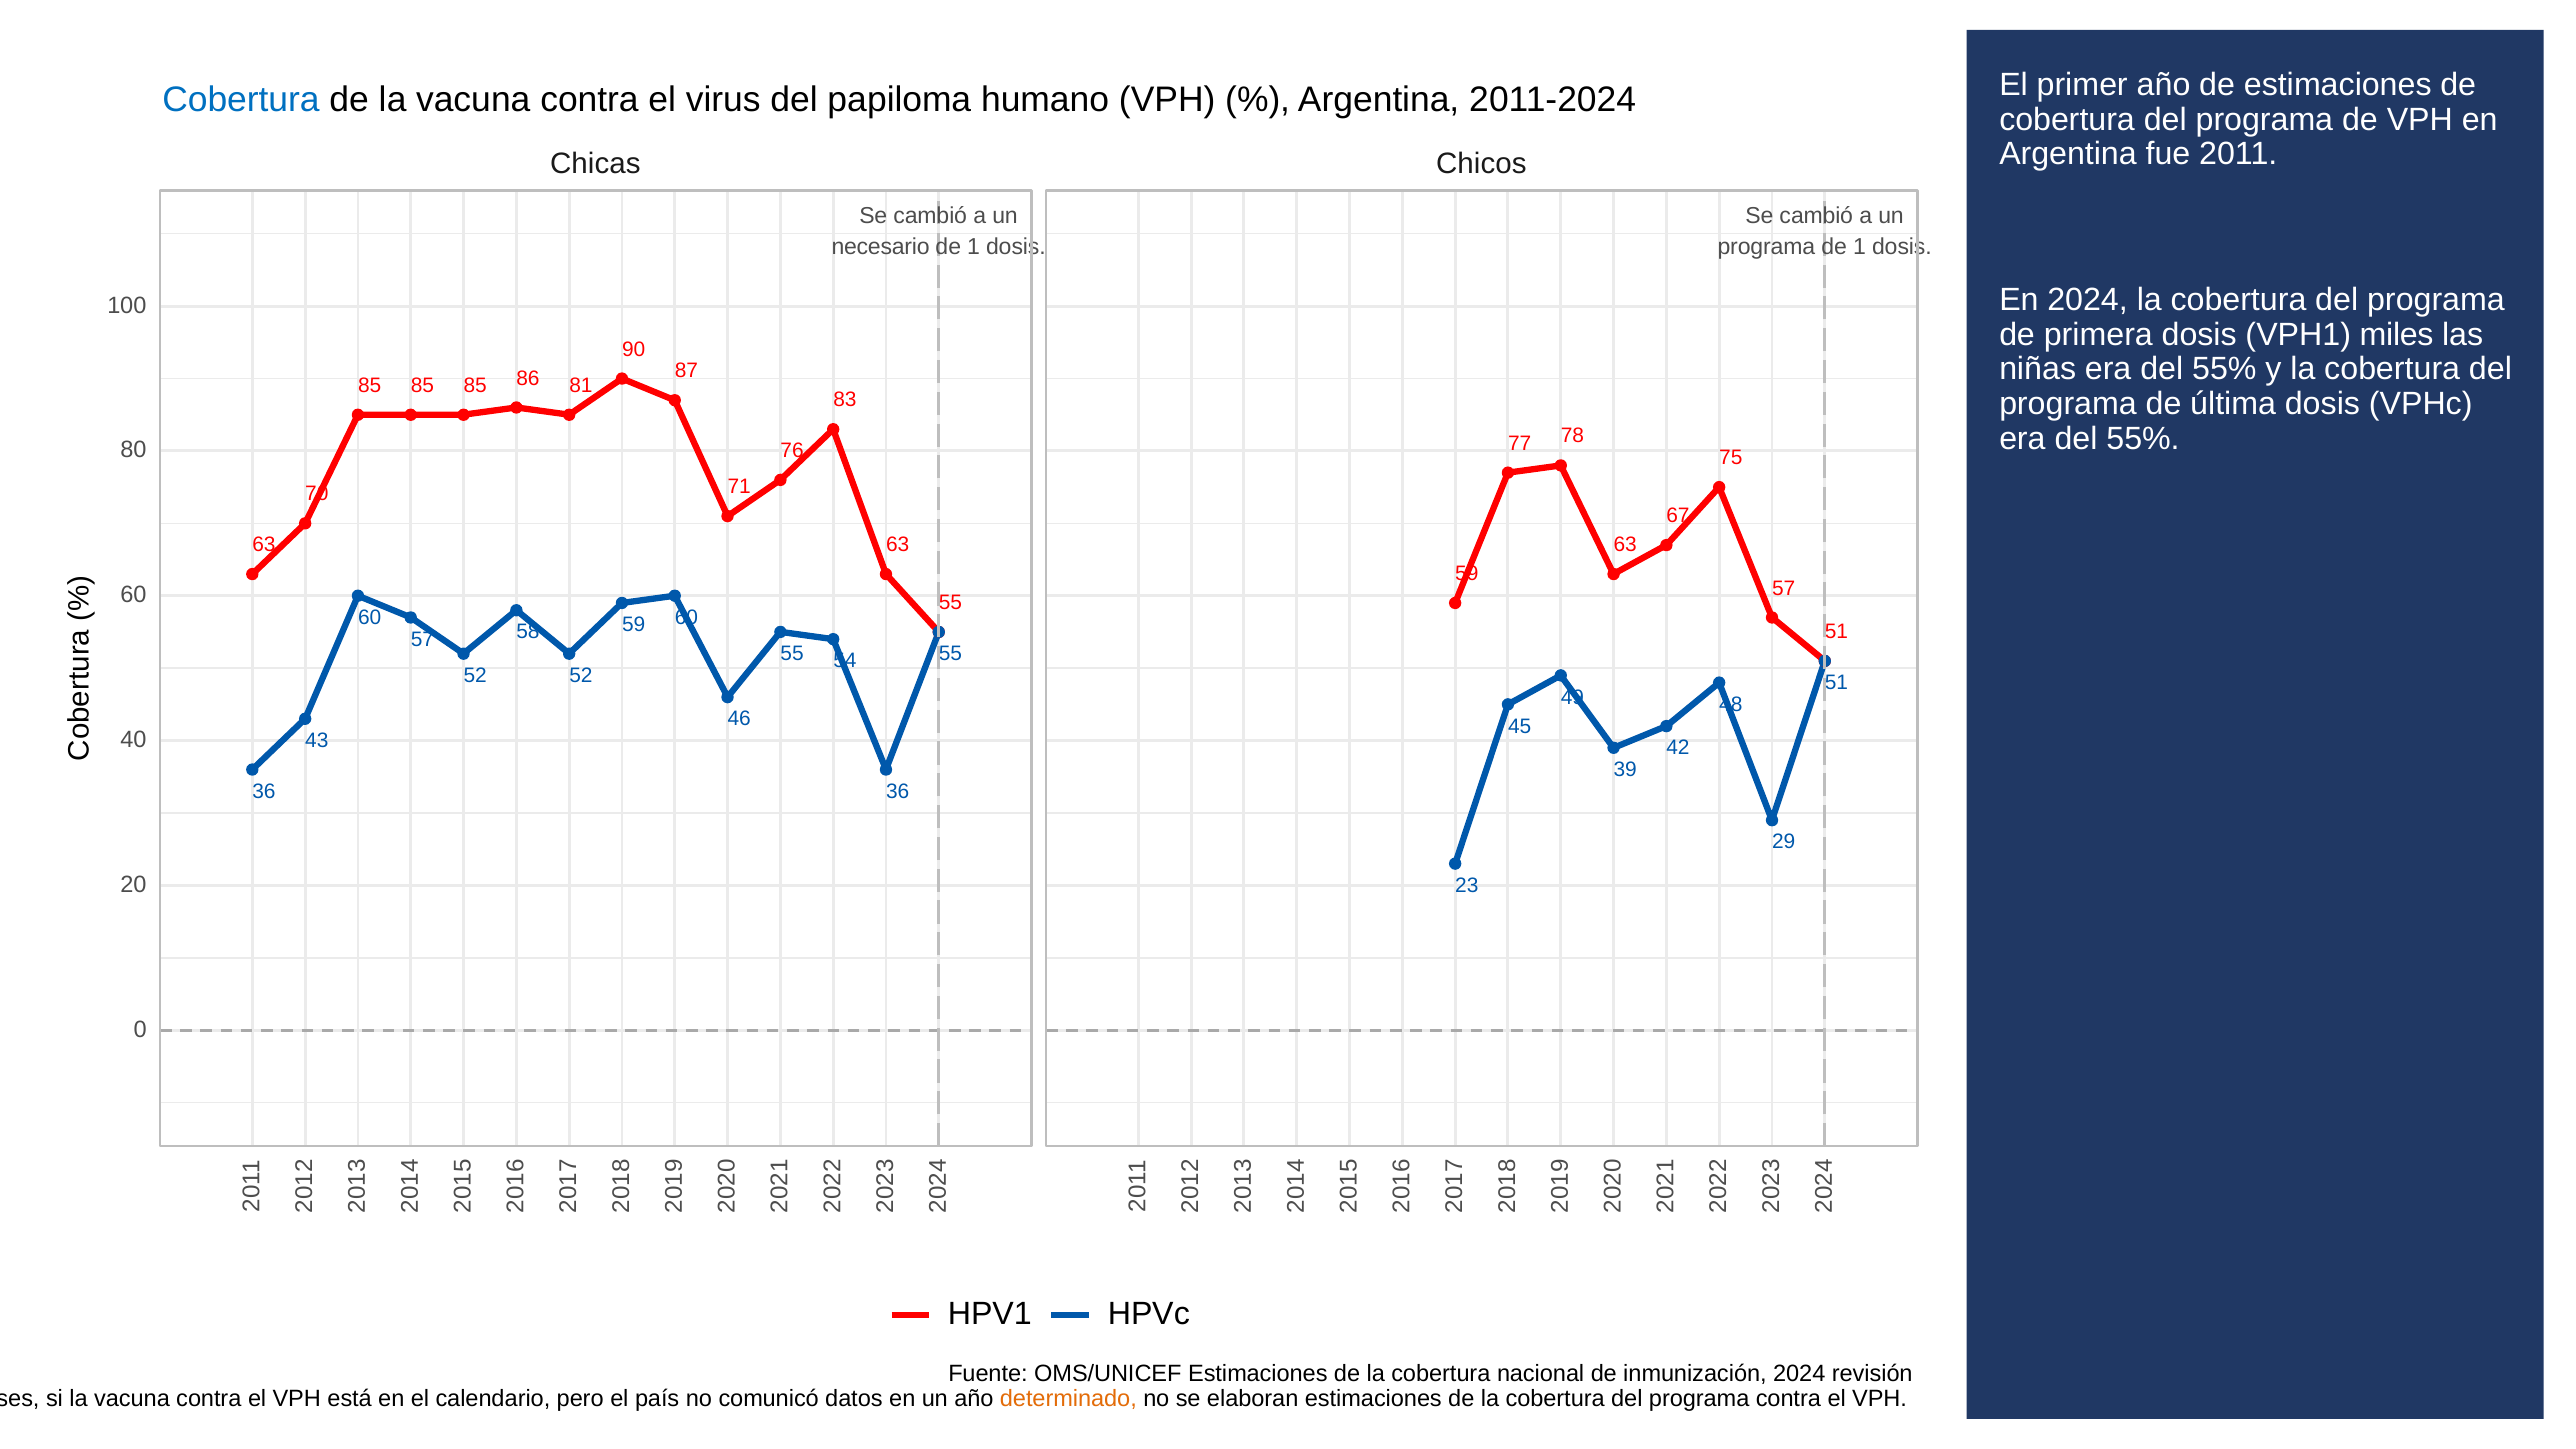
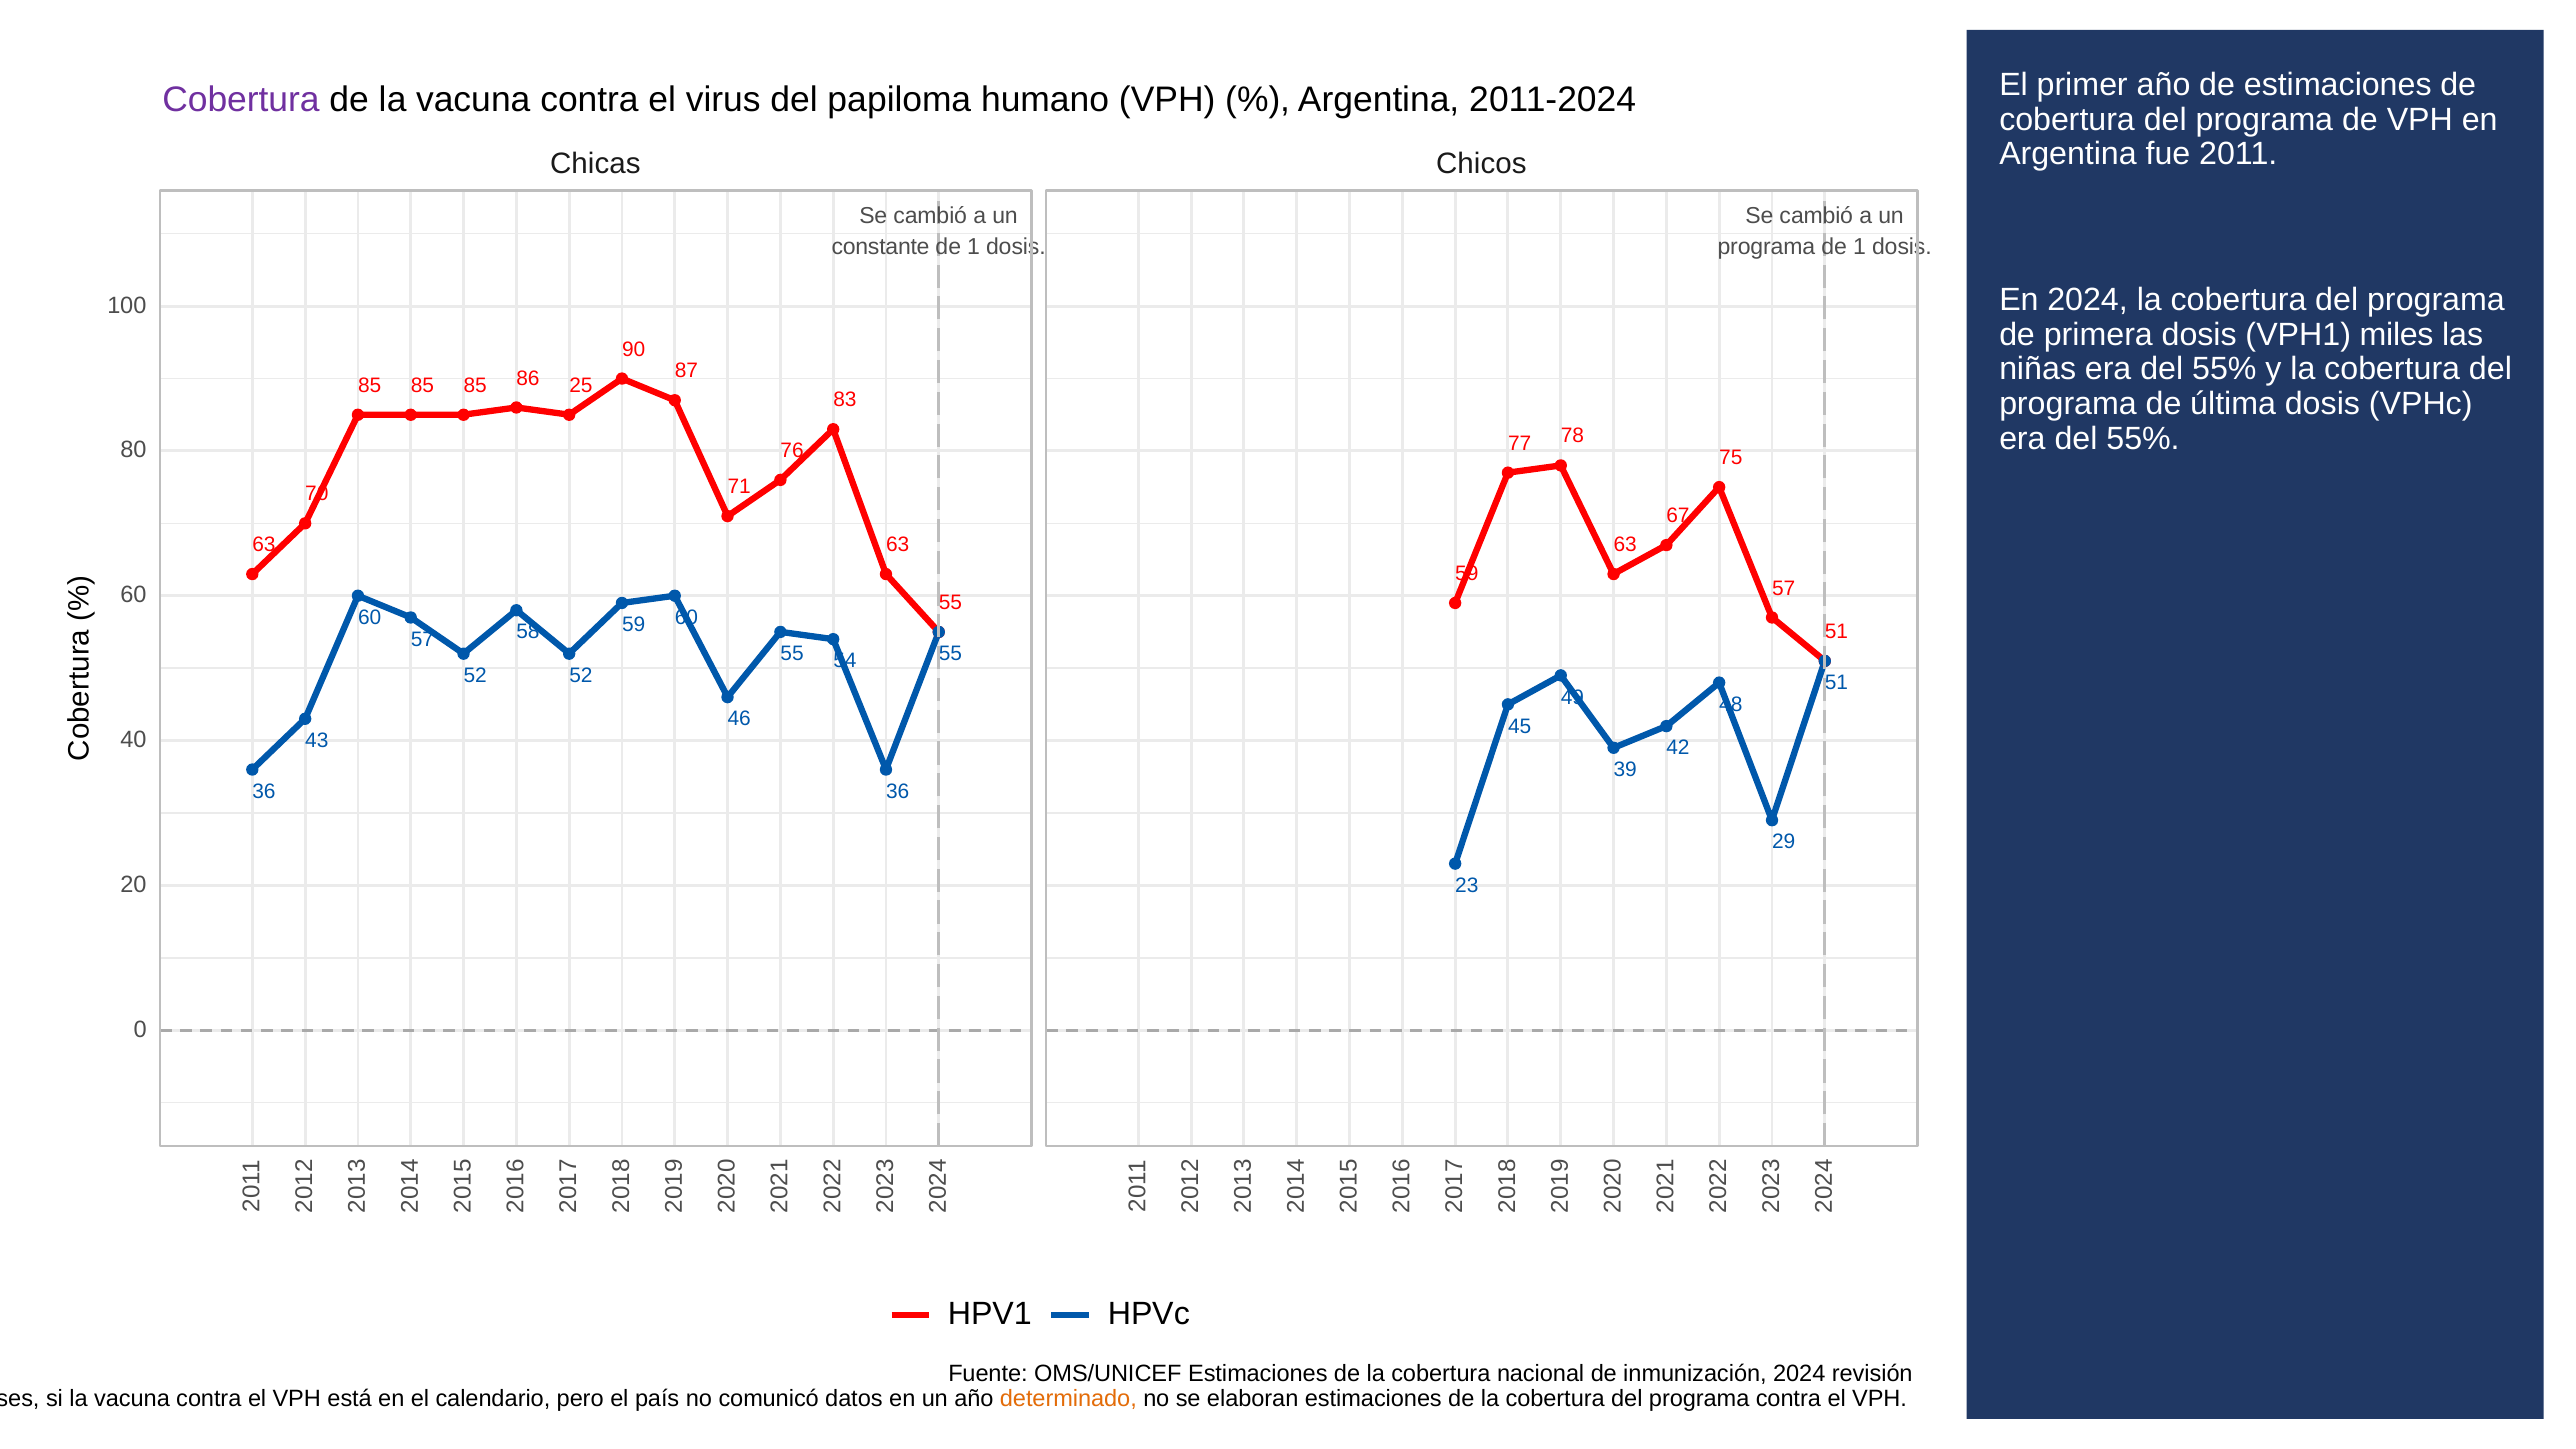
Cobertura colour: blue -> purple (241, 100)
necesario: necesario -> constante (881, 247)
81: 81 -> 25 (581, 385)
